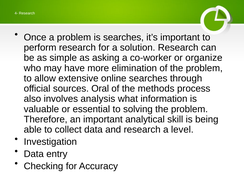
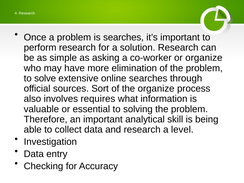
allow: allow -> solve (45, 78)
Oral: Oral -> Sort (100, 89)
the methods: methods -> organize (156, 89)
analysis: analysis -> requires (98, 99)
